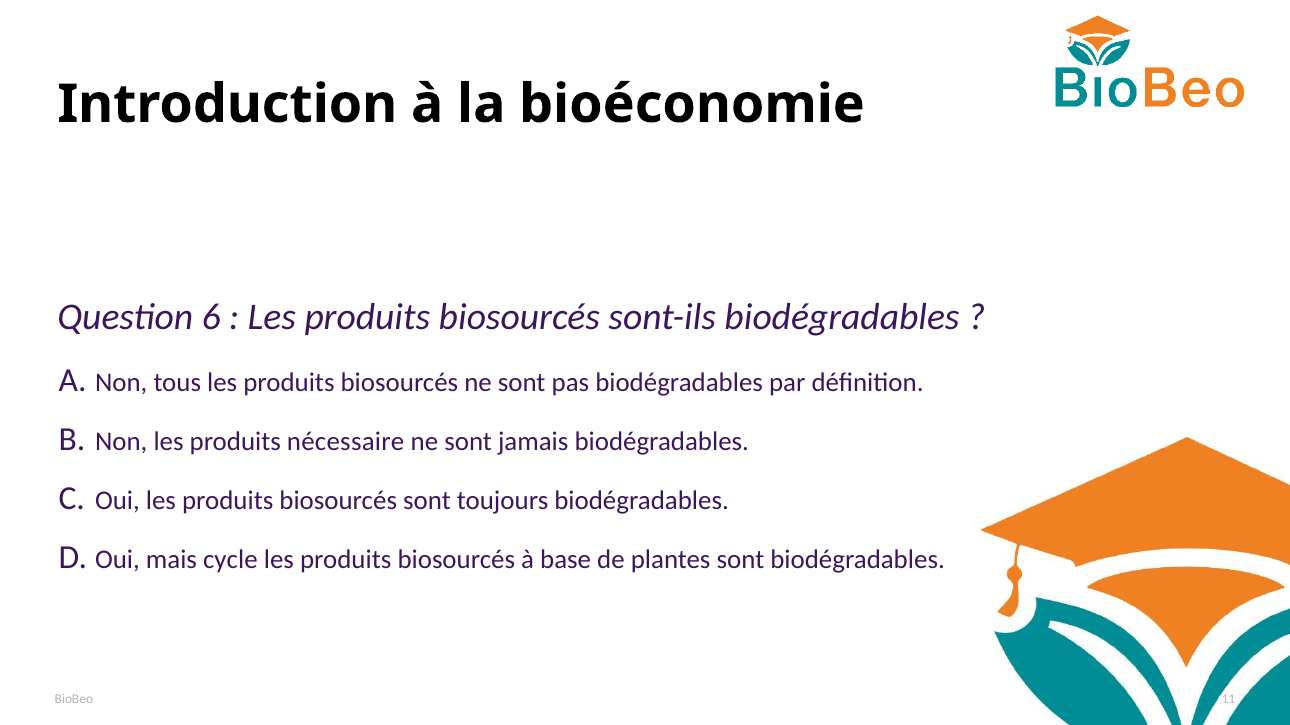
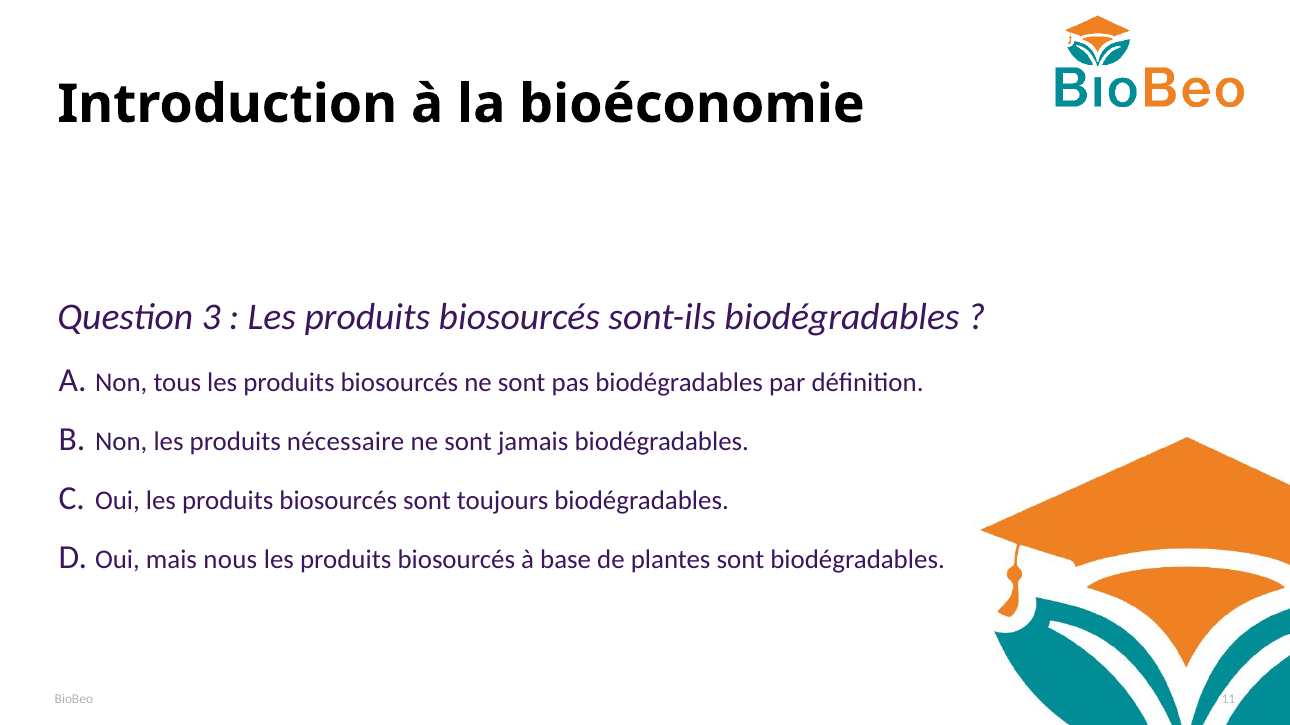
6: 6 -> 3 (211, 318)
cycle: cycle -> nous (230, 560)
